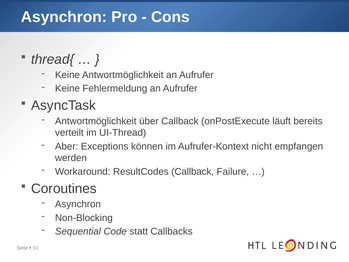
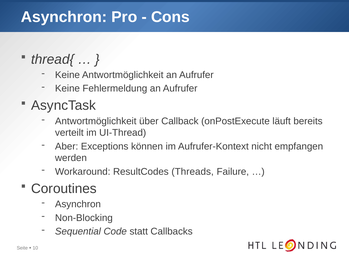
ResultCodes Callback: Callback -> Threads (193, 171)
